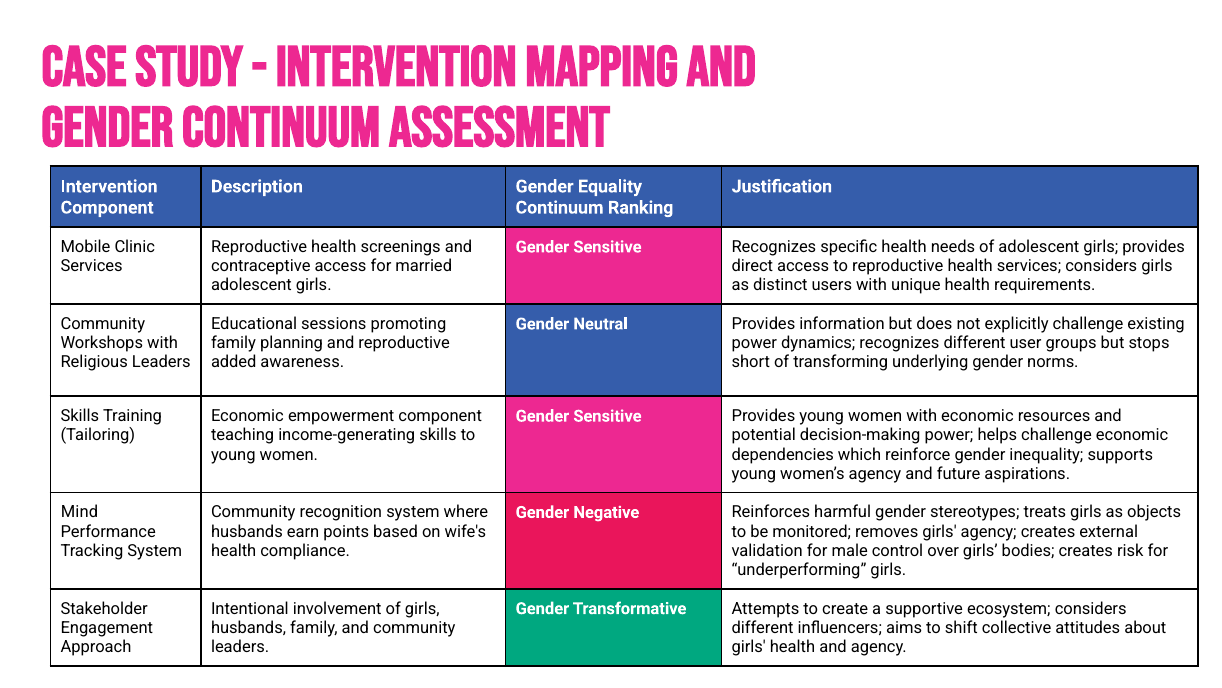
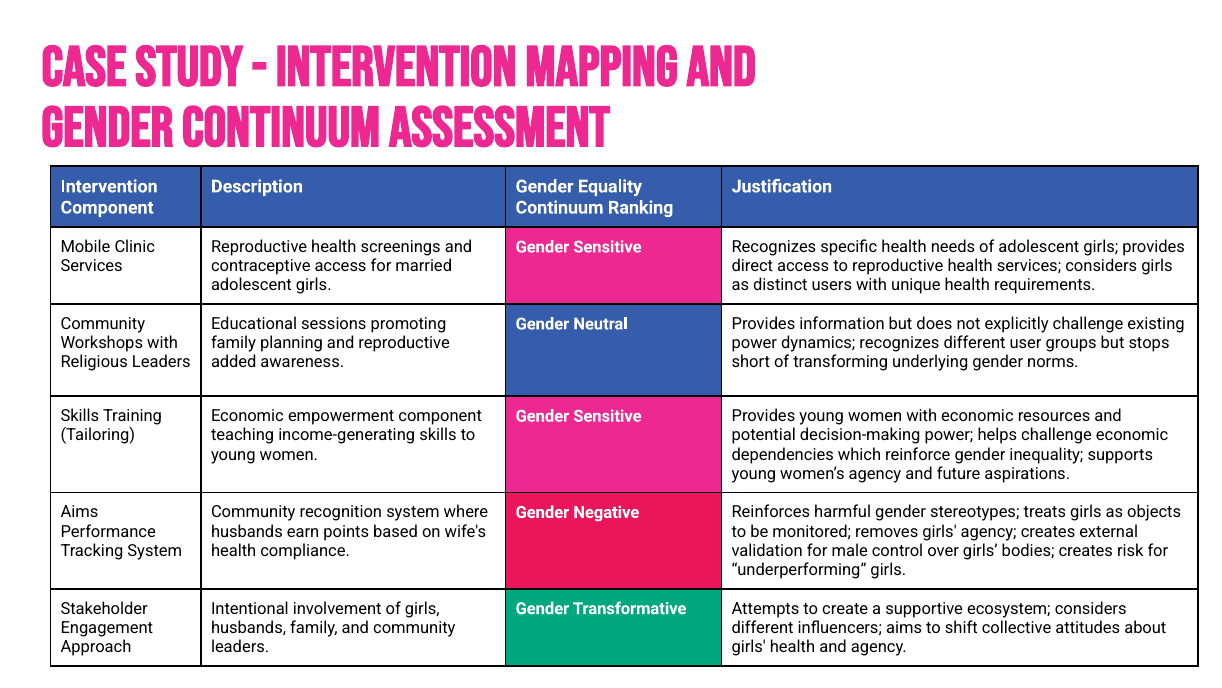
Mind: Mind -> Aims (80, 512)
